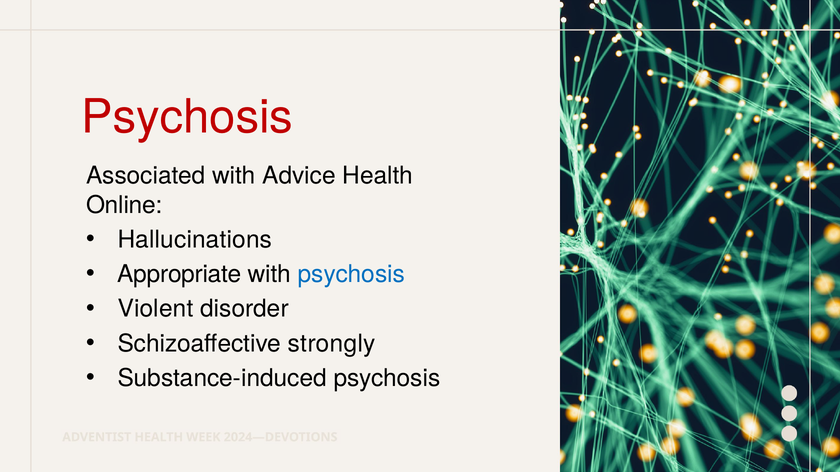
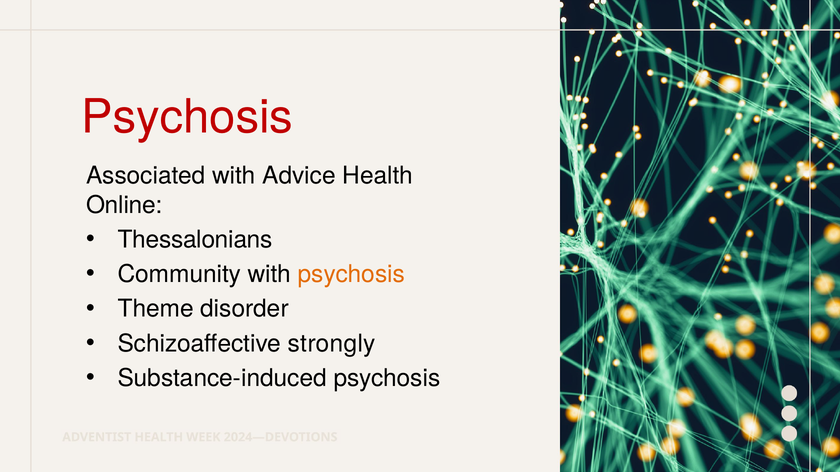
Hallucinations: Hallucinations -> Thessalonians (195, 240)
Appropriate: Appropriate -> Community (179, 275)
psychosis colour: blue -> orange (351, 275)
Violent: Violent -> Theme (156, 309)
